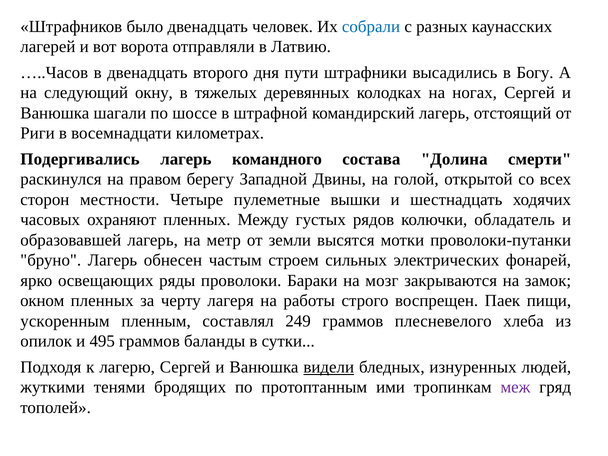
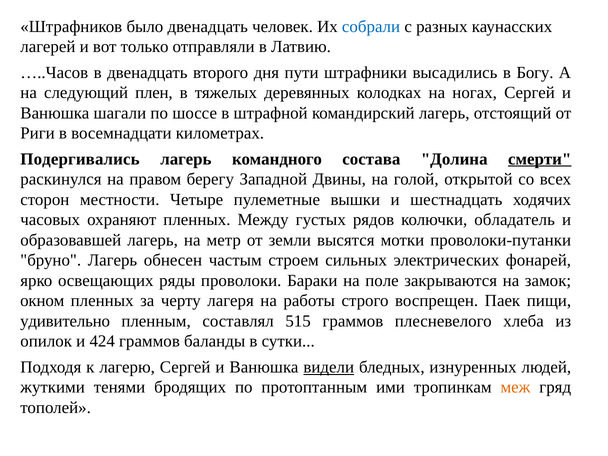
ворота: ворота -> только (145, 47)
окну: окну -> плен (154, 93)
смерти underline: none -> present (540, 159)
мозг: мозг -> поле (382, 281)
ускоренным: ускоренным -> удивительно (65, 321)
249: 249 -> 515 (298, 321)
495: 495 -> 424 (102, 341)
меж colour: purple -> orange (515, 387)
